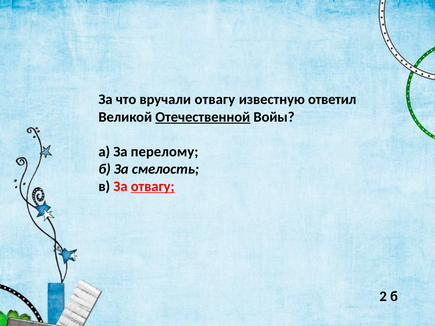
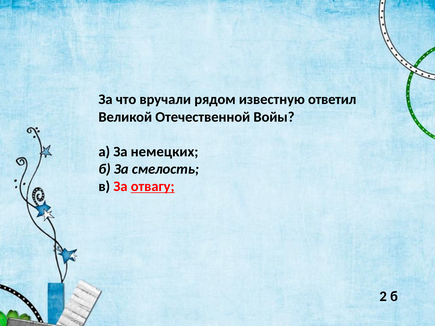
вручали отвагу: отвагу -> рядом (215, 100)
Отечественной underline: present -> none (203, 117)
перелому: перелому -> немецких (165, 152)
